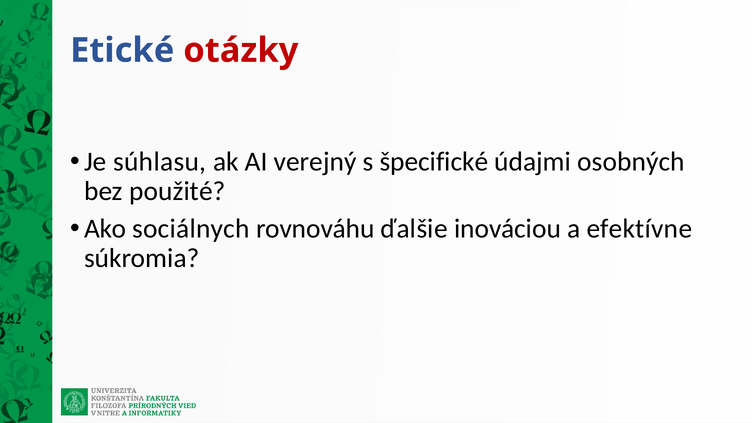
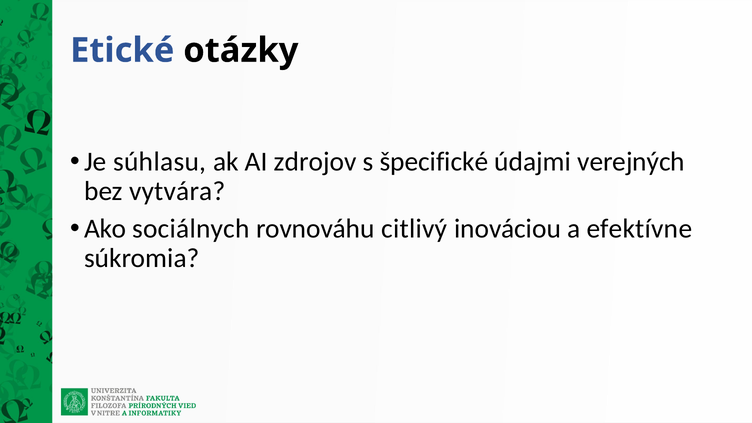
otázky colour: red -> black (241, 50)
verejný: verejný -> zdrojov (315, 162)
osobných: osobných -> verejných (631, 162)
použité: použité -> vytvára (177, 191)
ďalšie: ďalšie -> citlivý (414, 229)
